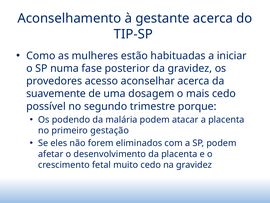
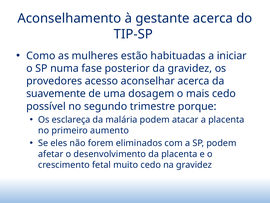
podendo: podendo -> esclareça (71, 119)
gestação: gestação -> aumento (110, 130)
